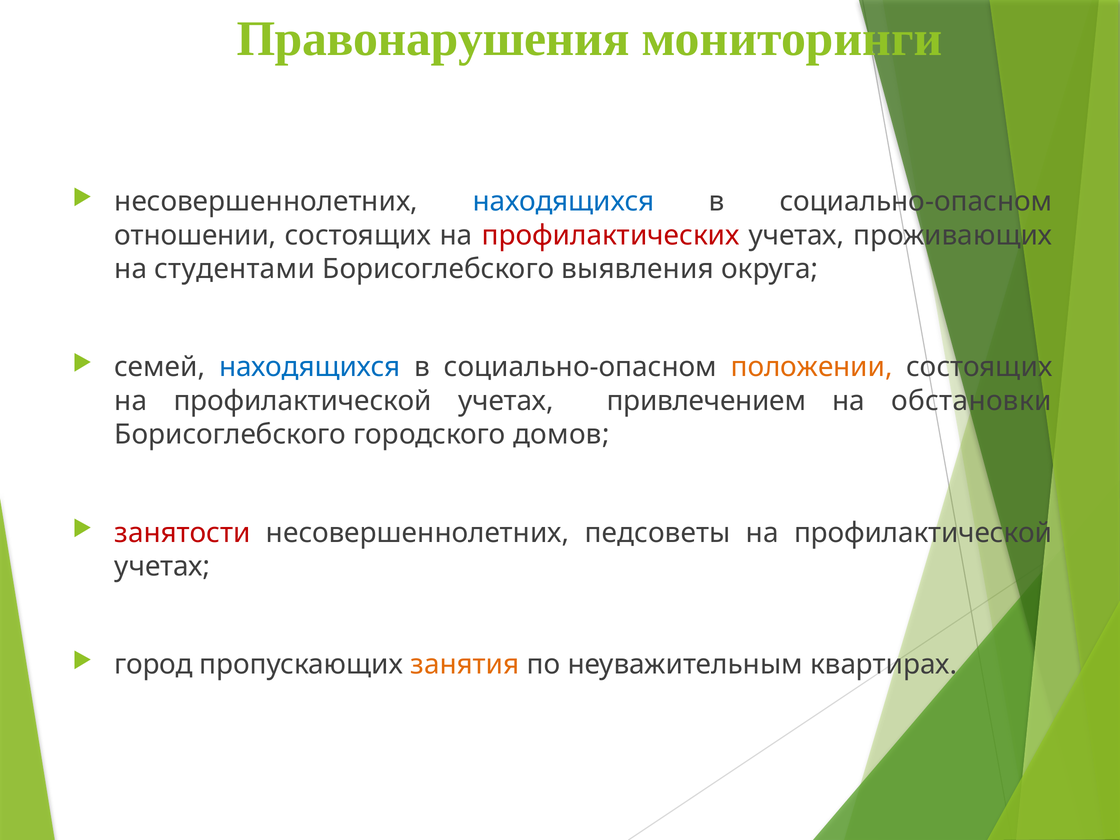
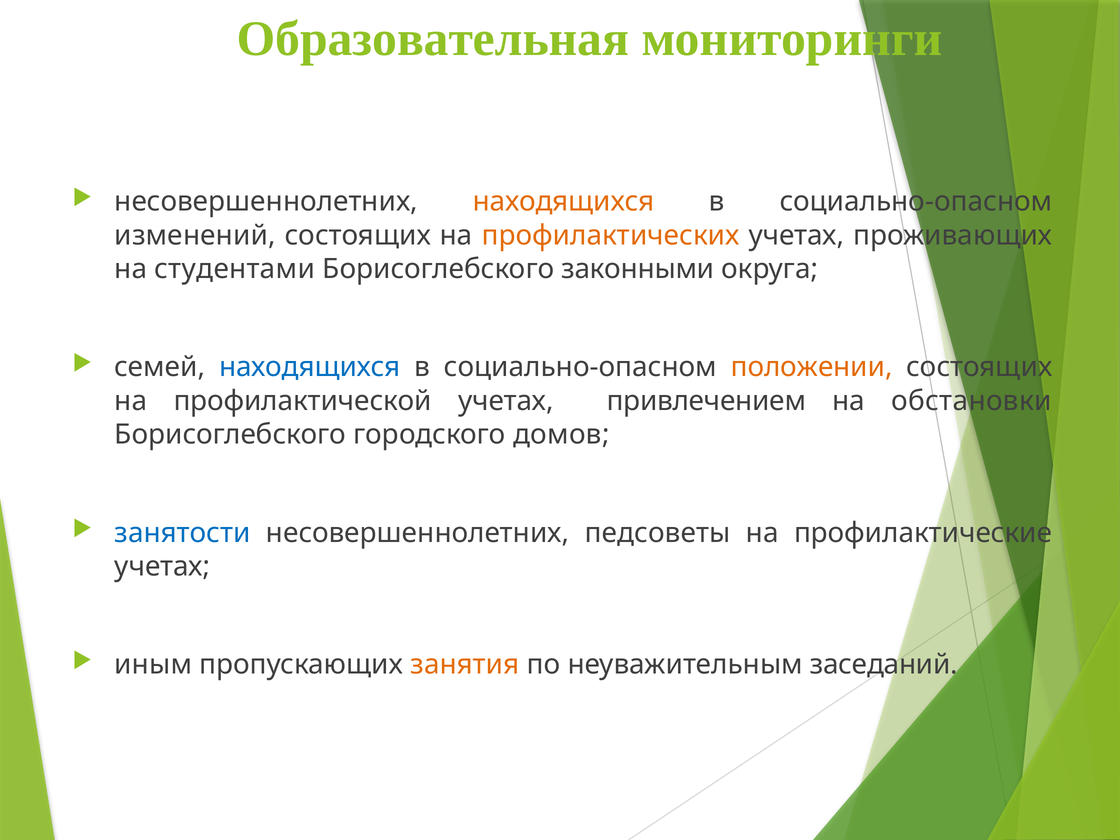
Правонарушения: Правонарушения -> Образовательная (433, 39)
находящихся colour: blue -> orange (564, 202)
отношении: отношении -> изменений (195, 235)
профилактических colour: red -> orange (611, 235)
выявления: выявления -> законными (638, 269)
занятости colour: red -> blue (183, 533)
профилактической: профилактической -> профилактические (923, 533)
город: город -> иным (153, 665)
квартирах: квартирах -> заседаний (884, 665)
